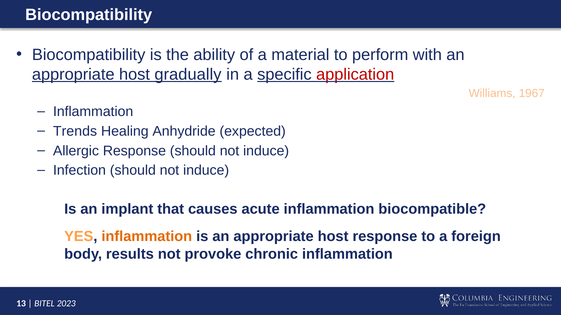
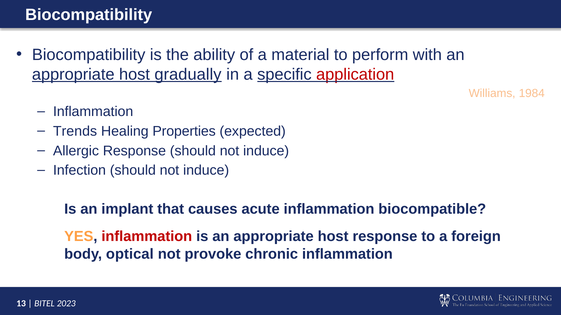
1967: 1967 -> 1984 (532, 93)
Anhydride: Anhydride -> Properties (184, 131)
inflammation colour: orange -> red (147, 237)
results: results -> optical (130, 254)
